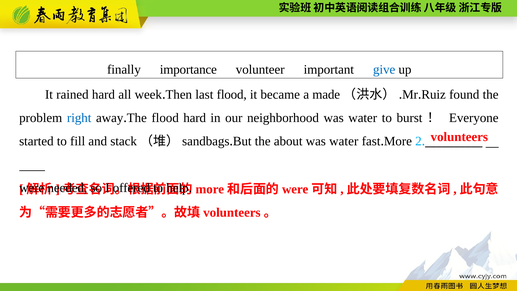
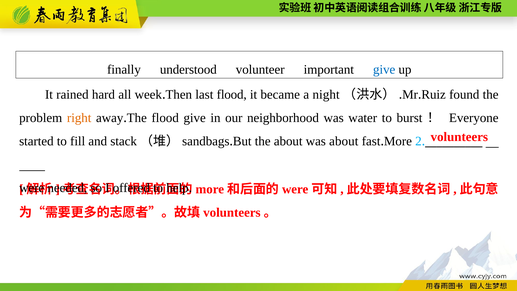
importance: importance -> understood (188, 69)
made: made -> night (326, 95)
right colour: blue -> orange (79, 118)
flood hard: hard -> give (195, 118)
water: water -> about (344, 141)
